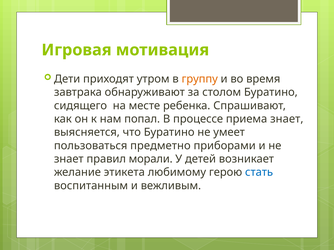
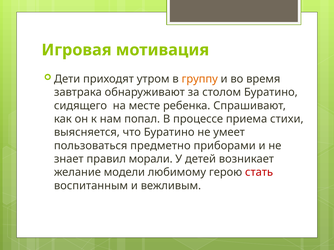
приема знает: знает -> стихи (287, 119)
этикета: этикета -> модели (124, 173)
стать colour: blue -> red (259, 173)
